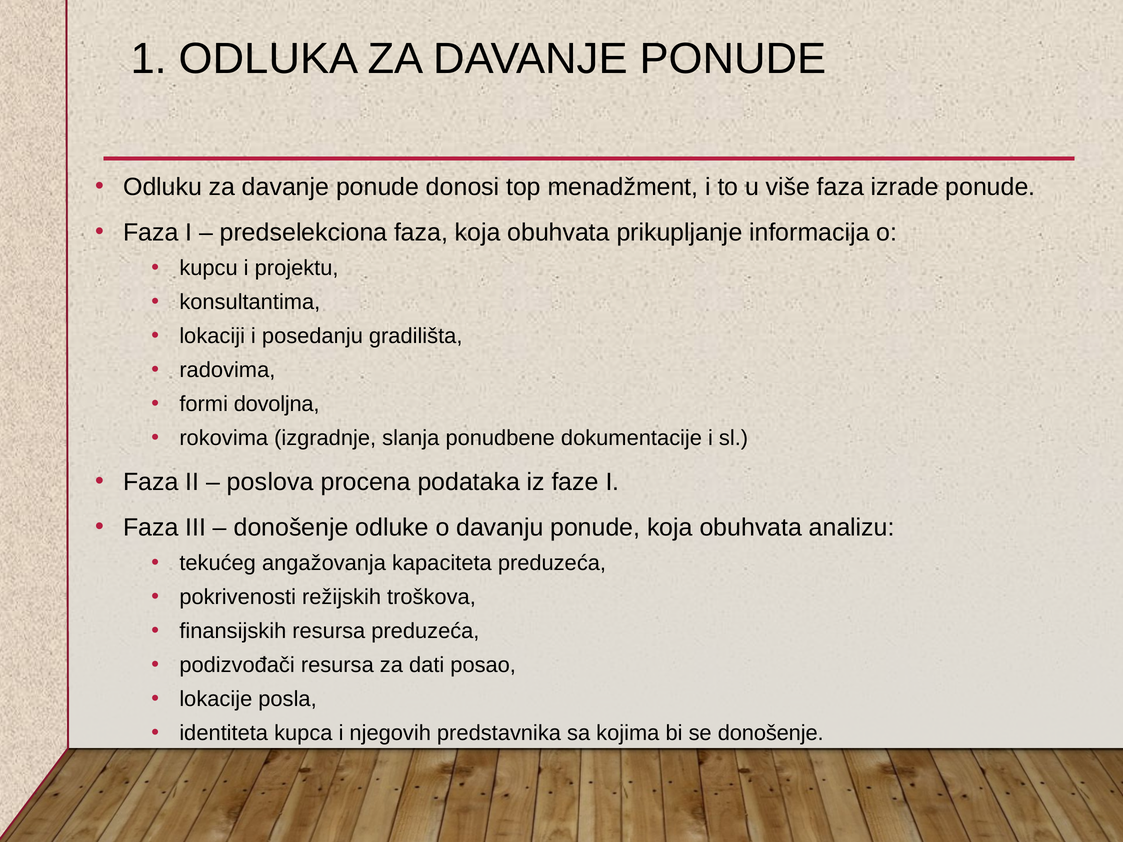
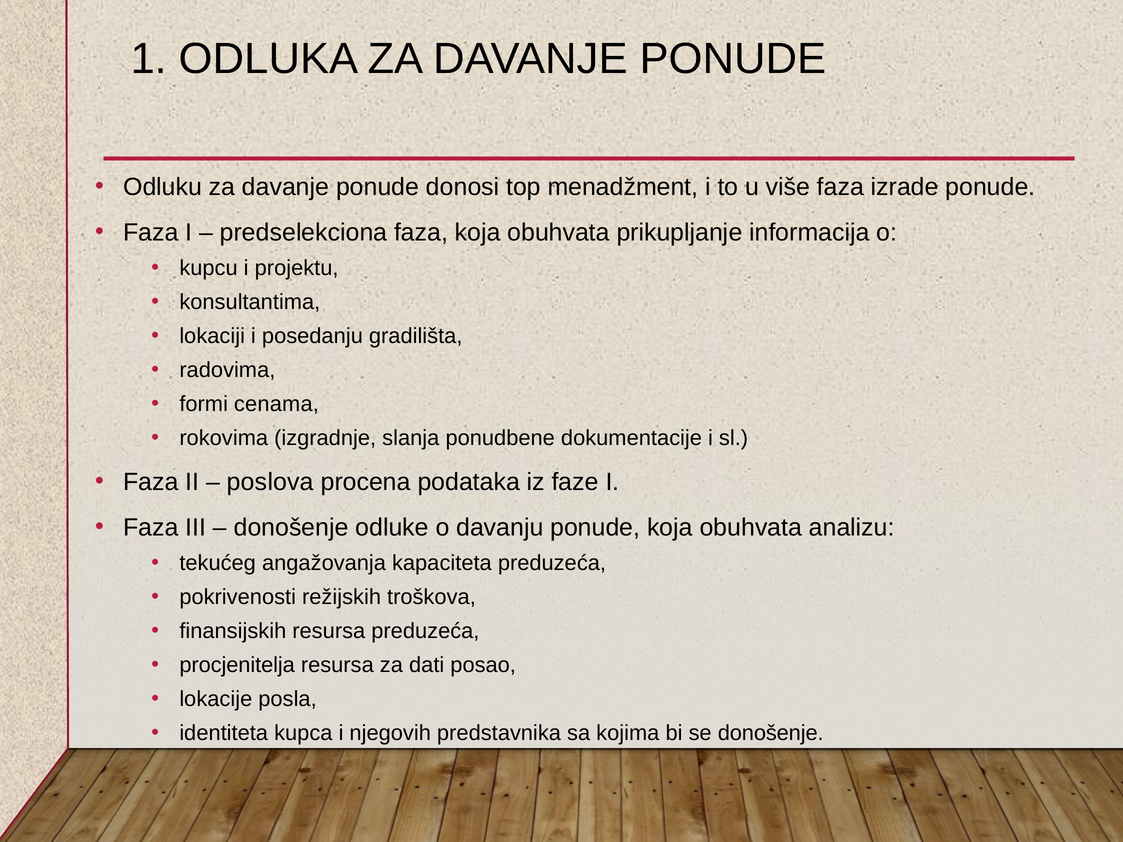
dovoljna: dovoljna -> cenama (276, 404)
podizvođači: podizvođači -> procjenitelja (237, 665)
